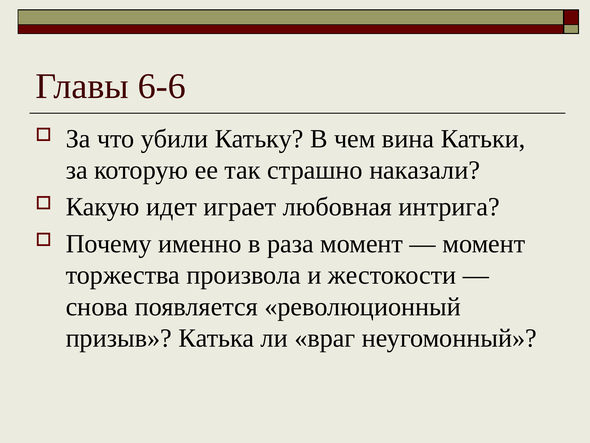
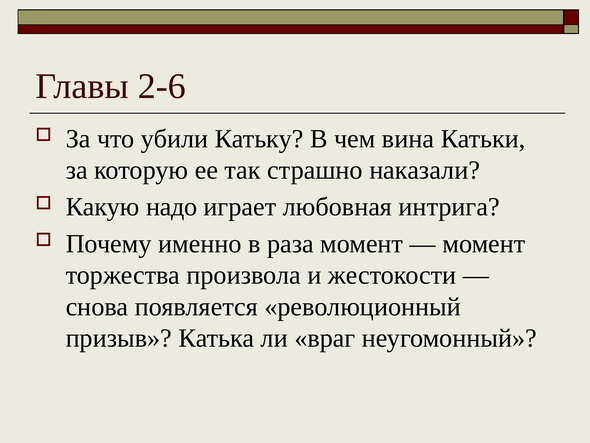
6-6: 6-6 -> 2-6 (162, 86)
идет: идет -> надо (172, 207)
